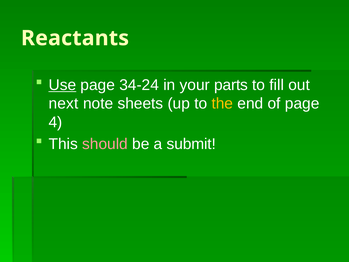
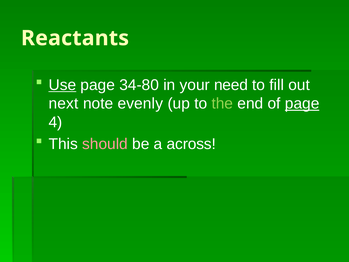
34-24: 34-24 -> 34-80 (139, 85)
parts: parts -> need (231, 85)
sheets: sheets -> evenly (140, 103)
the colour: yellow -> light green (222, 103)
page underline: none -> present (302, 103)
submit: submit -> across (191, 144)
